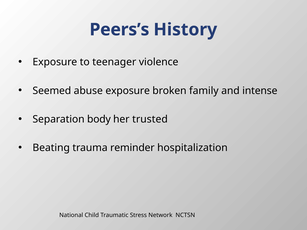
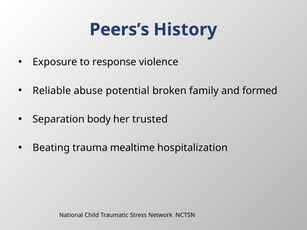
teenager: teenager -> response (114, 62)
Seemed: Seemed -> Reliable (52, 91)
abuse exposure: exposure -> potential (128, 91)
intense: intense -> formed (260, 91)
reminder: reminder -> mealtime (132, 148)
